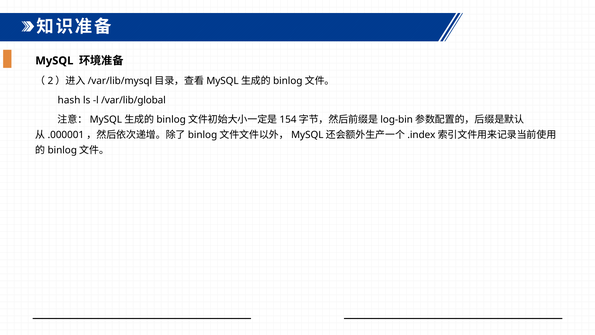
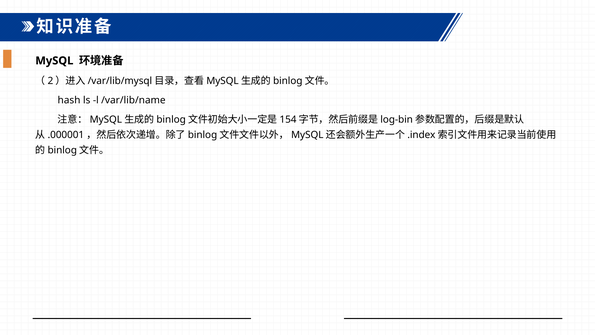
/var/lib/global: /var/lib/global -> /var/lib/name (133, 100)
